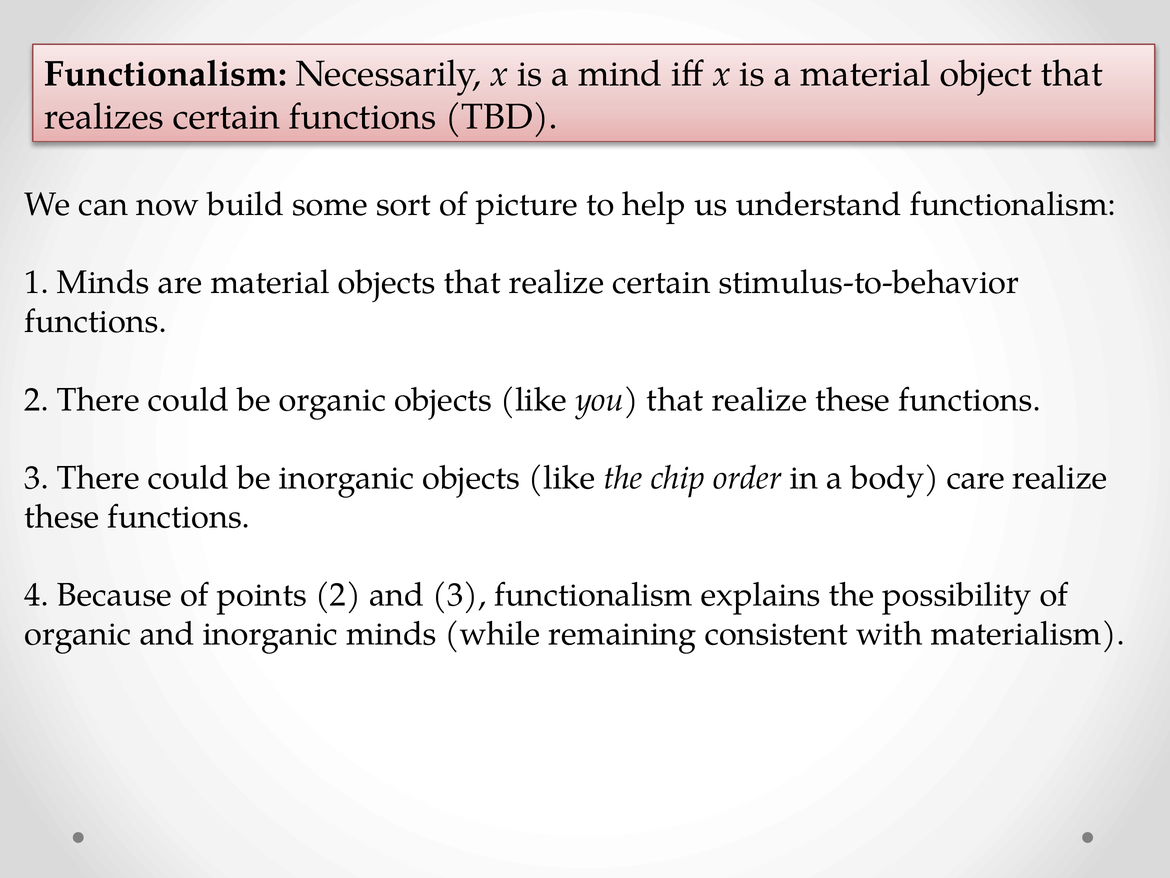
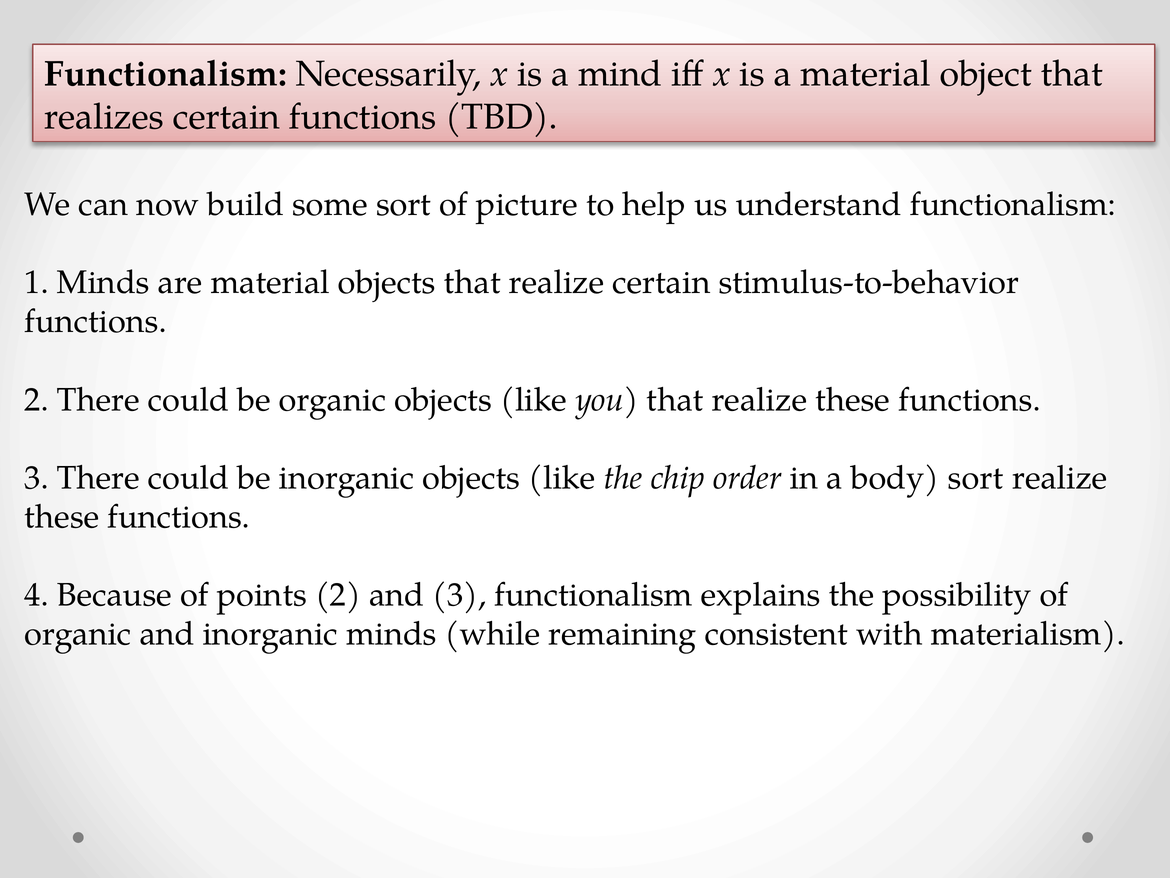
body care: care -> sort (976, 478)
